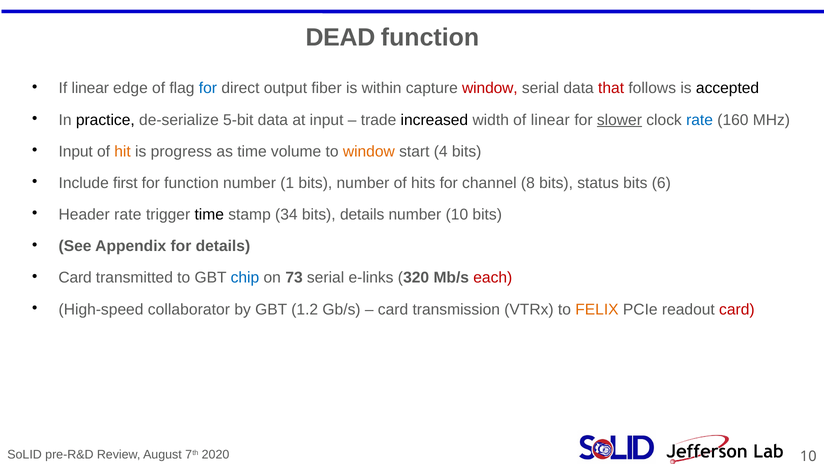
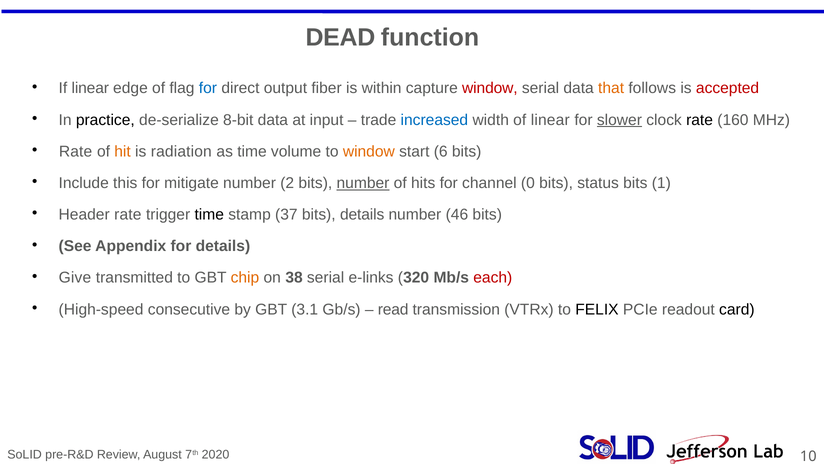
that colour: red -> orange (611, 88)
accepted colour: black -> red (728, 88)
5-bit: 5-bit -> 8-bit (238, 120)
increased colour: black -> blue (434, 120)
rate colour: blue -> black (700, 120)
Input: Input -> Rate (76, 151)
progress: progress -> radiation (181, 151)
4: 4 -> 6 (441, 151)
first: first -> this (125, 183)
for function: function -> mitigate (192, 183)
1: 1 -> 2 (287, 183)
number underline: none -> present (363, 183)
8: 8 -> 0 (528, 183)
6: 6 -> 1 (661, 183)
34: 34 -> 37 (286, 214)
number 10: 10 -> 46 (457, 214)
Card: Card -> Give (75, 278)
chip colour: blue -> orange (245, 278)
73: 73 -> 38 (294, 278)
collaborator: collaborator -> consecutive (189, 309)
1.2: 1.2 -> 3.1 (305, 309)
card: card -> read (393, 309)
FELIX colour: orange -> black (597, 309)
card colour: red -> black (737, 309)
